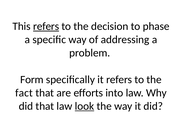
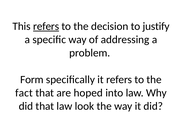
phase: phase -> justify (156, 26)
efforts: efforts -> hoped (88, 93)
look underline: present -> none (84, 106)
